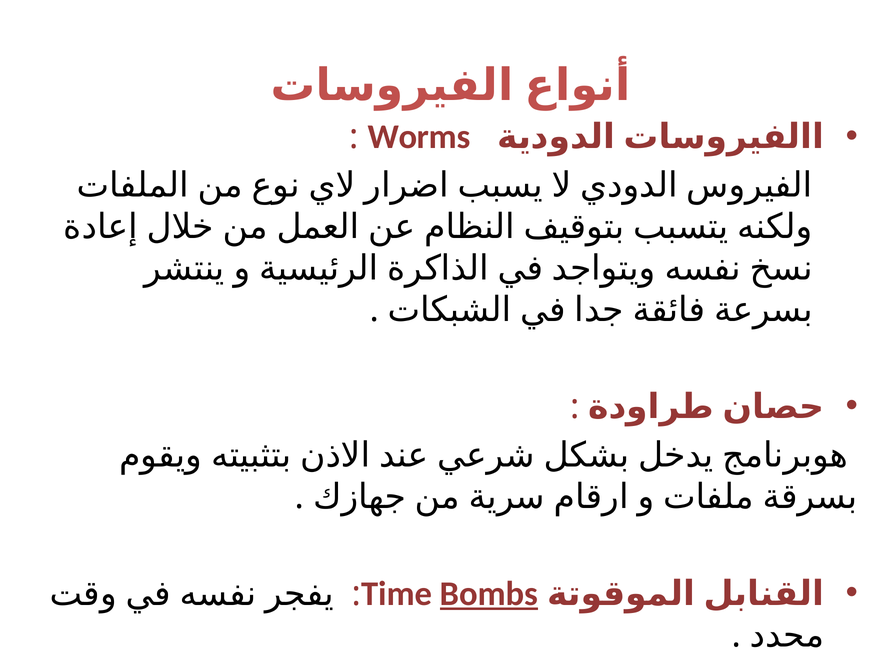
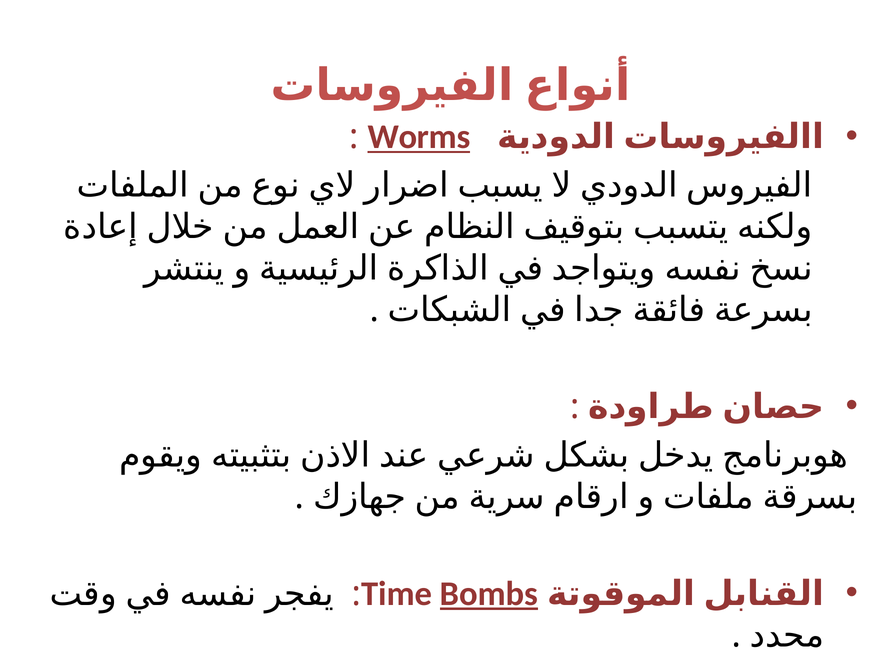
Worms underline: none -> present (419, 137)
